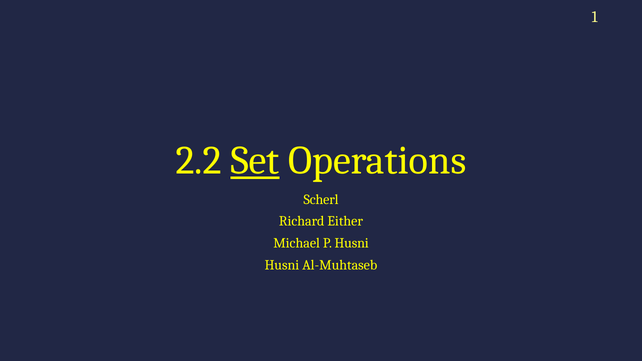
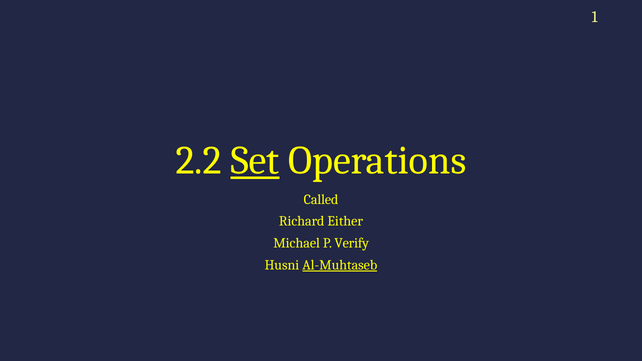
Scherl: Scherl -> Called (321, 200)
P Husni: Husni -> Verify (352, 243)
Al-Muhtaseb underline: none -> present (340, 265)
